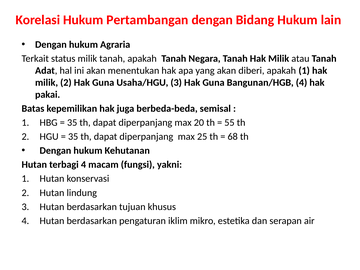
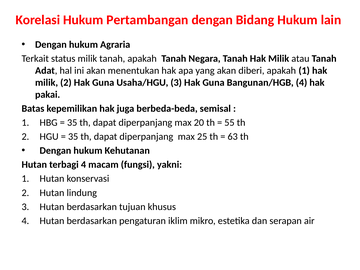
68: 68 -> 63 (233, 137)
